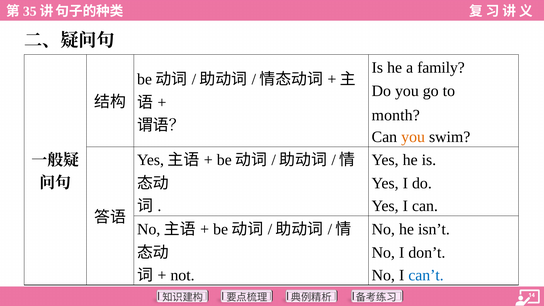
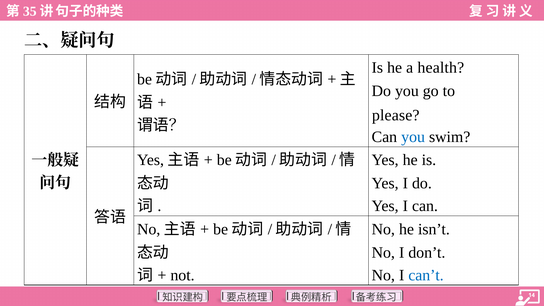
family: family -> health (441, 68)
month: month -> please (396, 115)
you colour: orange -> blue (413, 137)
